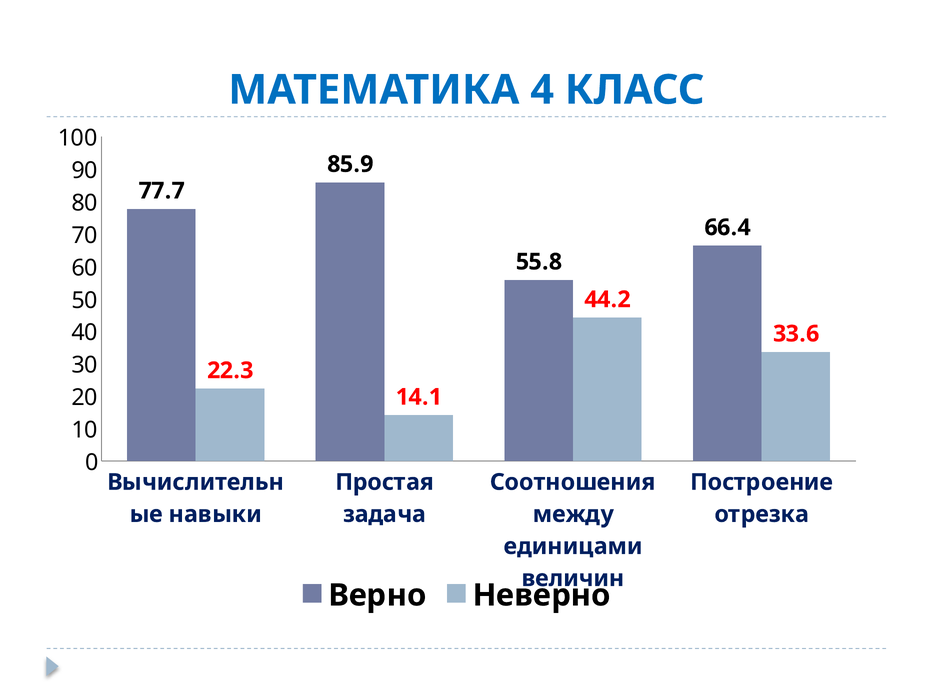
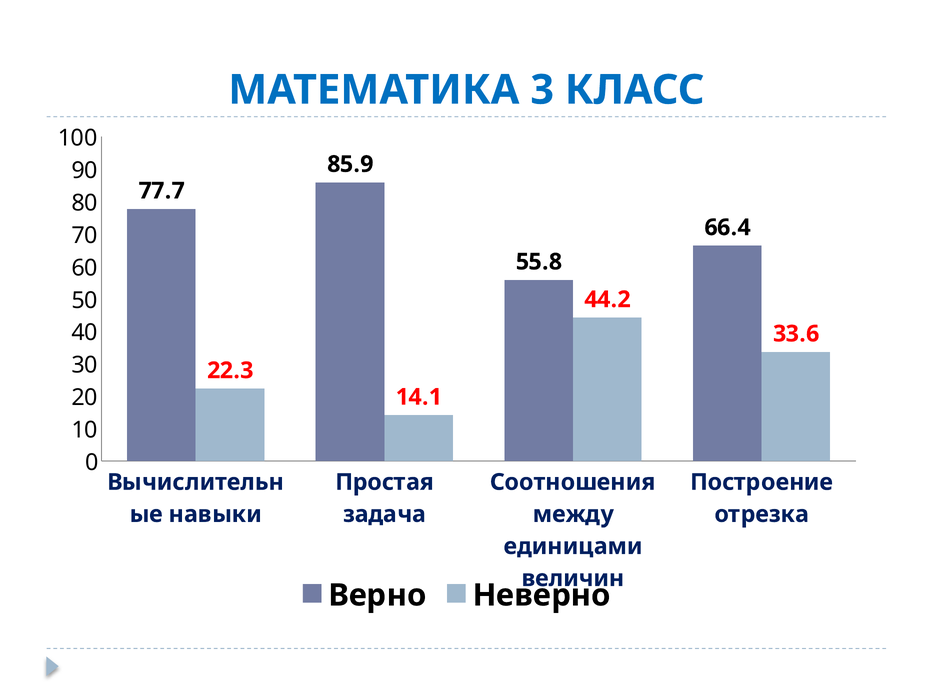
4: 4 -> 3 (542, 90)
